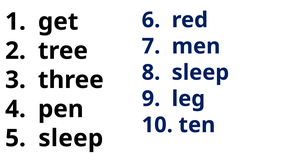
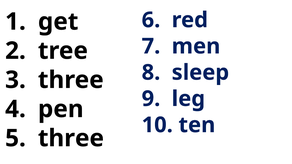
sleep: sleep -> three (71, 138)
